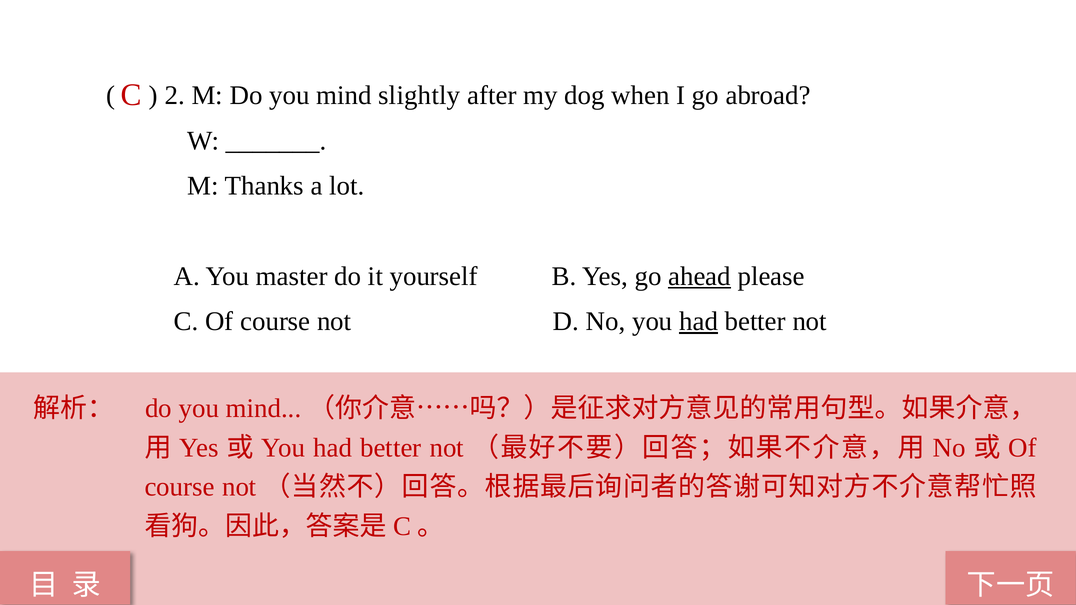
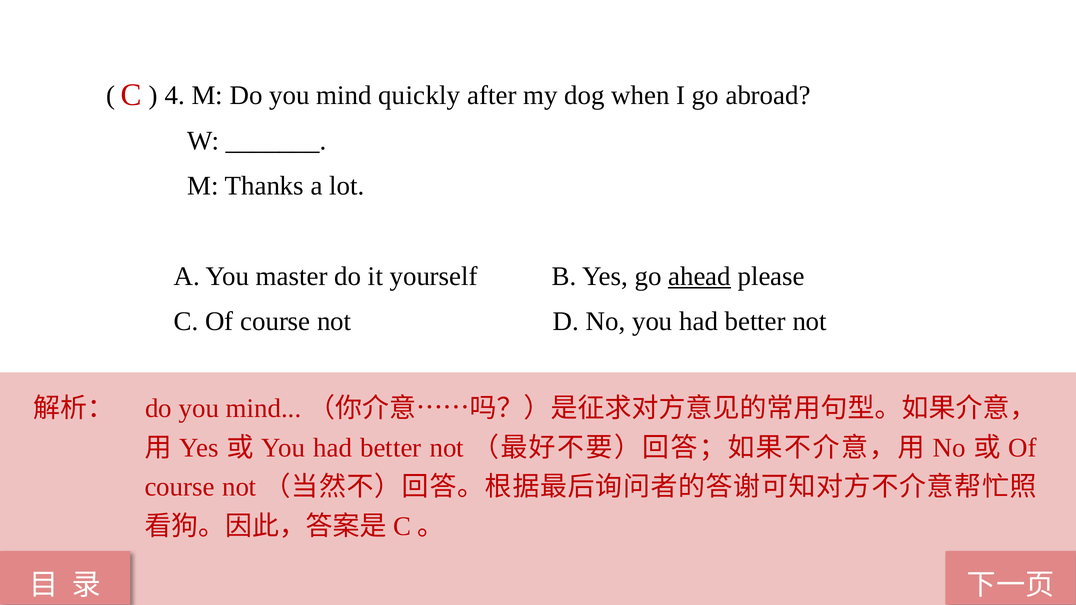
2: 2 -> 4 (175, 96)
slightly: slightly -> quickly (419, 96)
had underline: present -> none (699, 322)
